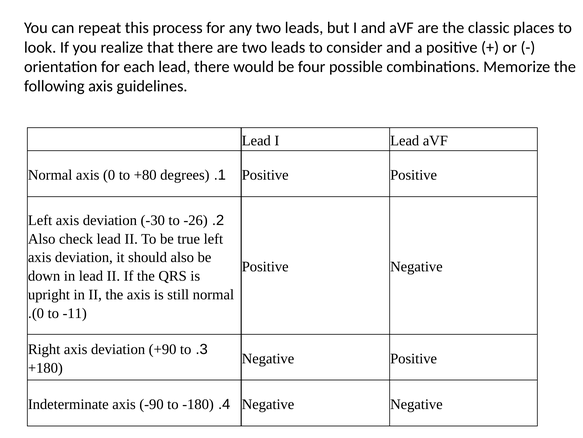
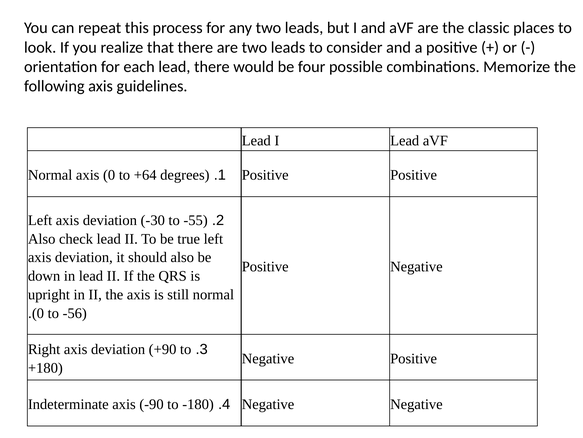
+80: +80 -> +64 (145, 175)
-26: -26 -> -55 (196, 220)
-11: -11 -> -56 (75, 313)
